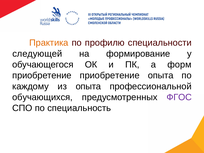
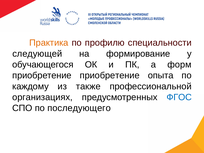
из опыта: опыта -> также (88, 86)
обучающихся: обучающихся -> организациях (42, 97)
ФГОС colour: purple -> blue (179, 97)
специальность: специальность -> последующего (79, 108)
